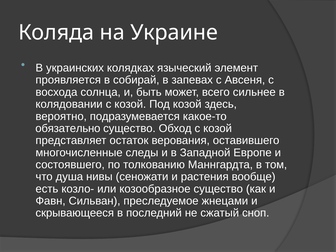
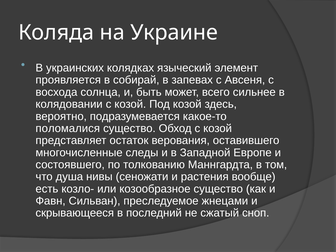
обязательно: обязательно -> поломалися (68, 128)
